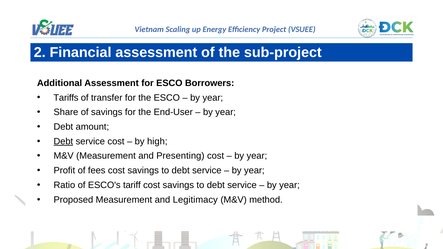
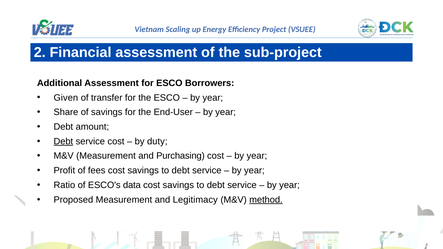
Tariffs: Tariffs -> Given (66, 98)
high: high -> duty (157, 141)
Presenting: Presenting -> Purchasing (180, 156)
tariff: tariff -> data (132, 185)
method underline: none -> present (266, 200)
